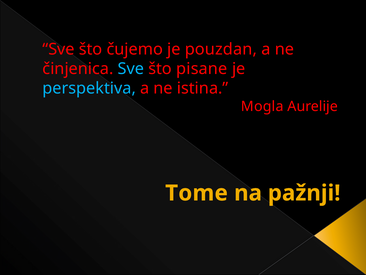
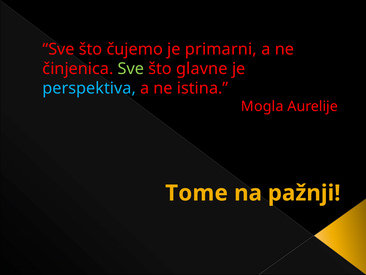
pouzdan: pouzdan -> primarni (221, 49)
Sve colour: light blue -> light green (131, 69)
pisane: pisane -> glavne (202, 69)
